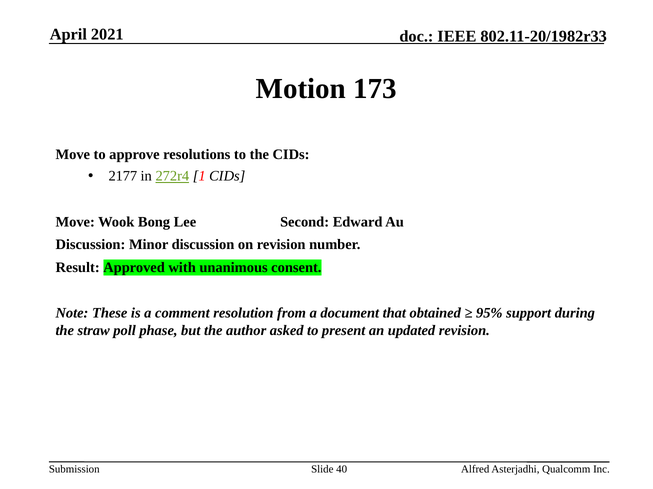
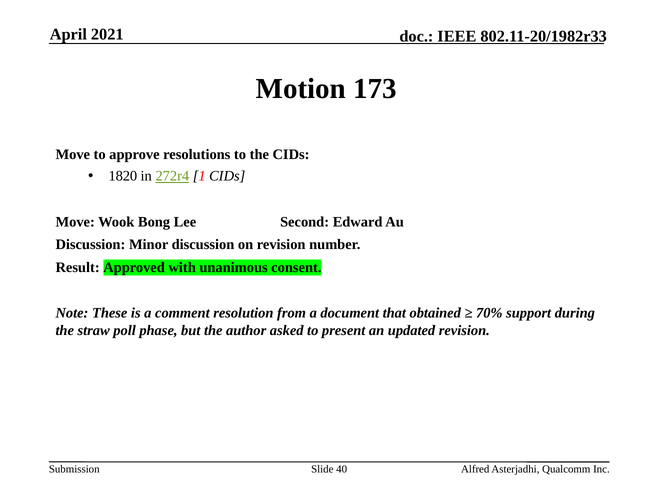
2177: 2177 -> 1820 (123, 176)
95%: 95% -> 70% (489, 314)
